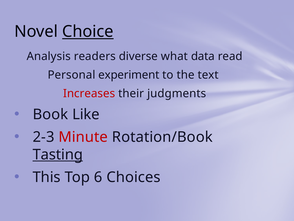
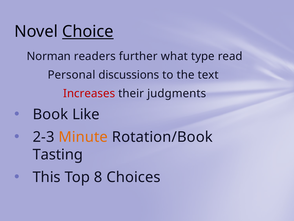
Analysis: Analysis -> Norman (49, 56)
diverse: diverse -> further (138, 56)
data: data -> type (203, 56)
experiment: experiment -> discussions (129, 75)
Minute colour: red -> orange (83, 137)
Tasting underline: present -> none (58, 154)
6: 6 -> 8 (98, 177)
